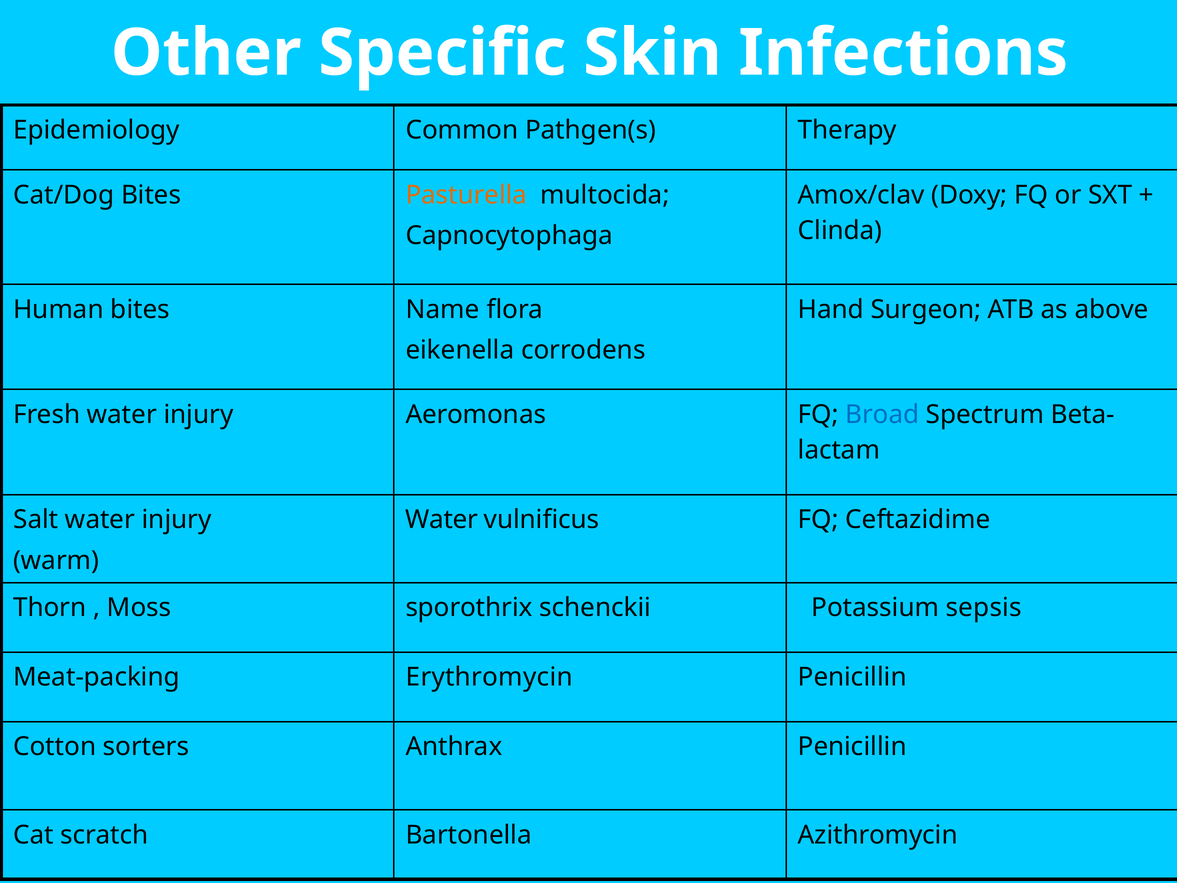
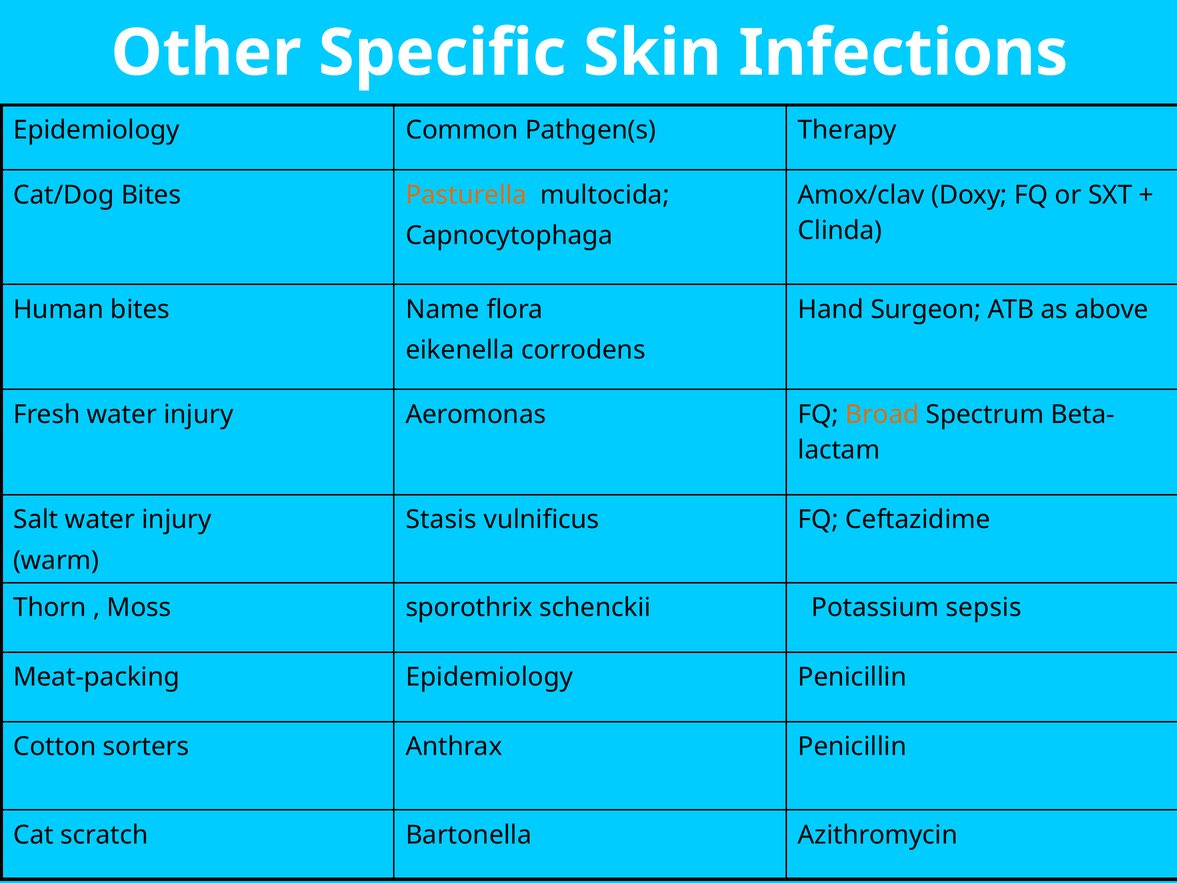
Broad colour: blue -> orange (882, 414)
Water: Water -> Stasis (441, 520)
Meat-packing Erythromycin: Erythromycin -> Epidemiology (489, 677)
